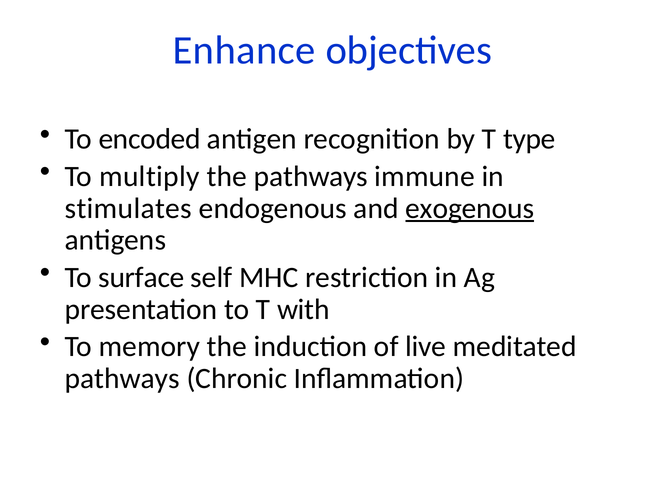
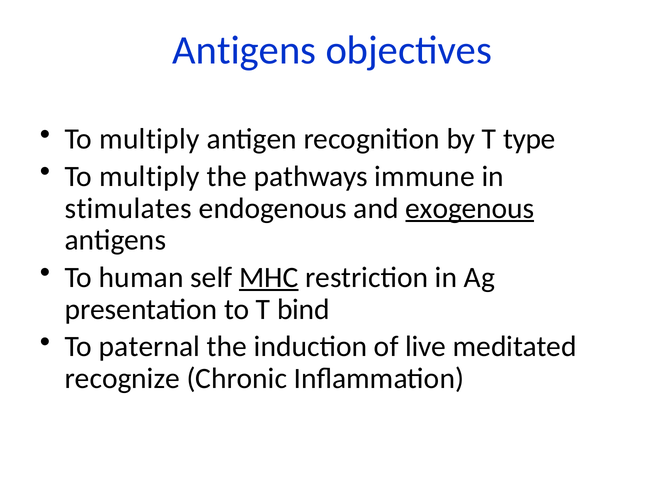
Enhance: Enhance -> Antigens (244, 50)
encoded: encoded -> multiply (149, 139)
surface: surface -> human (141, 278)
MHC underline: none -> present (269, 278)
with: with -> bind (303, 310)
memory: memory -> paternal (149, 347)
pathways: pathways -> recognize (122, 379)
